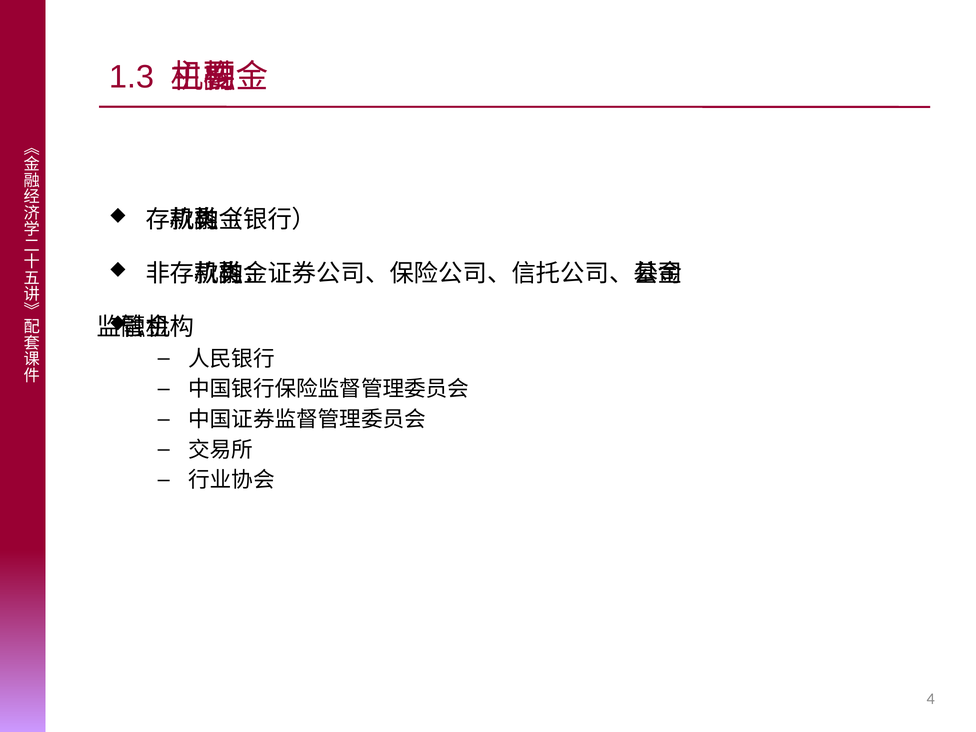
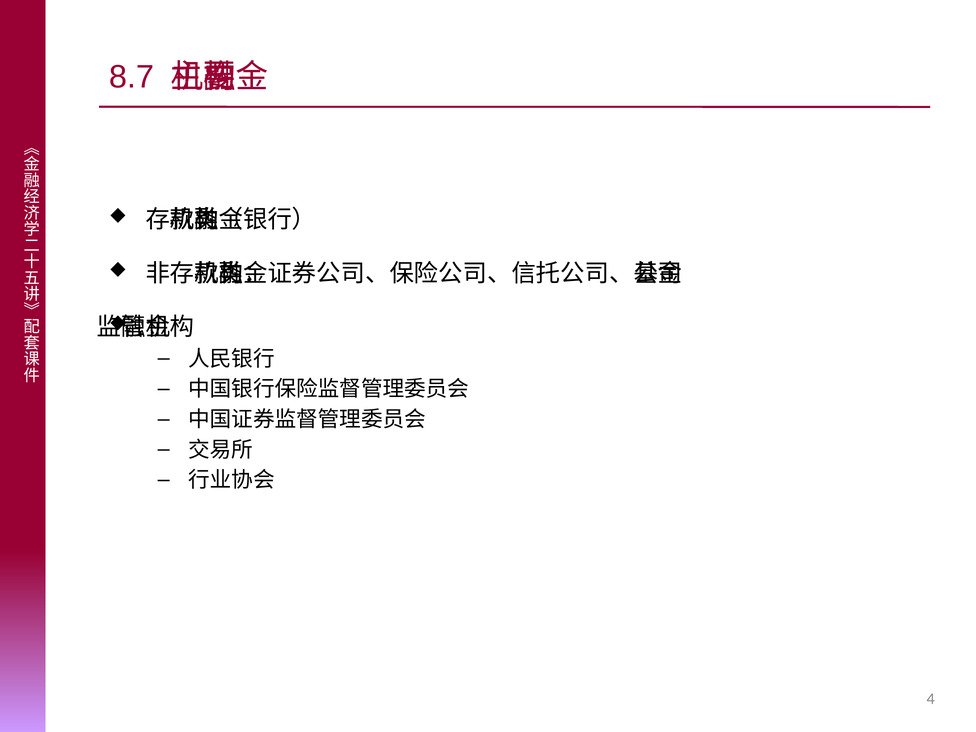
1.3: 1.3 -> 8.7 (131, 77)
